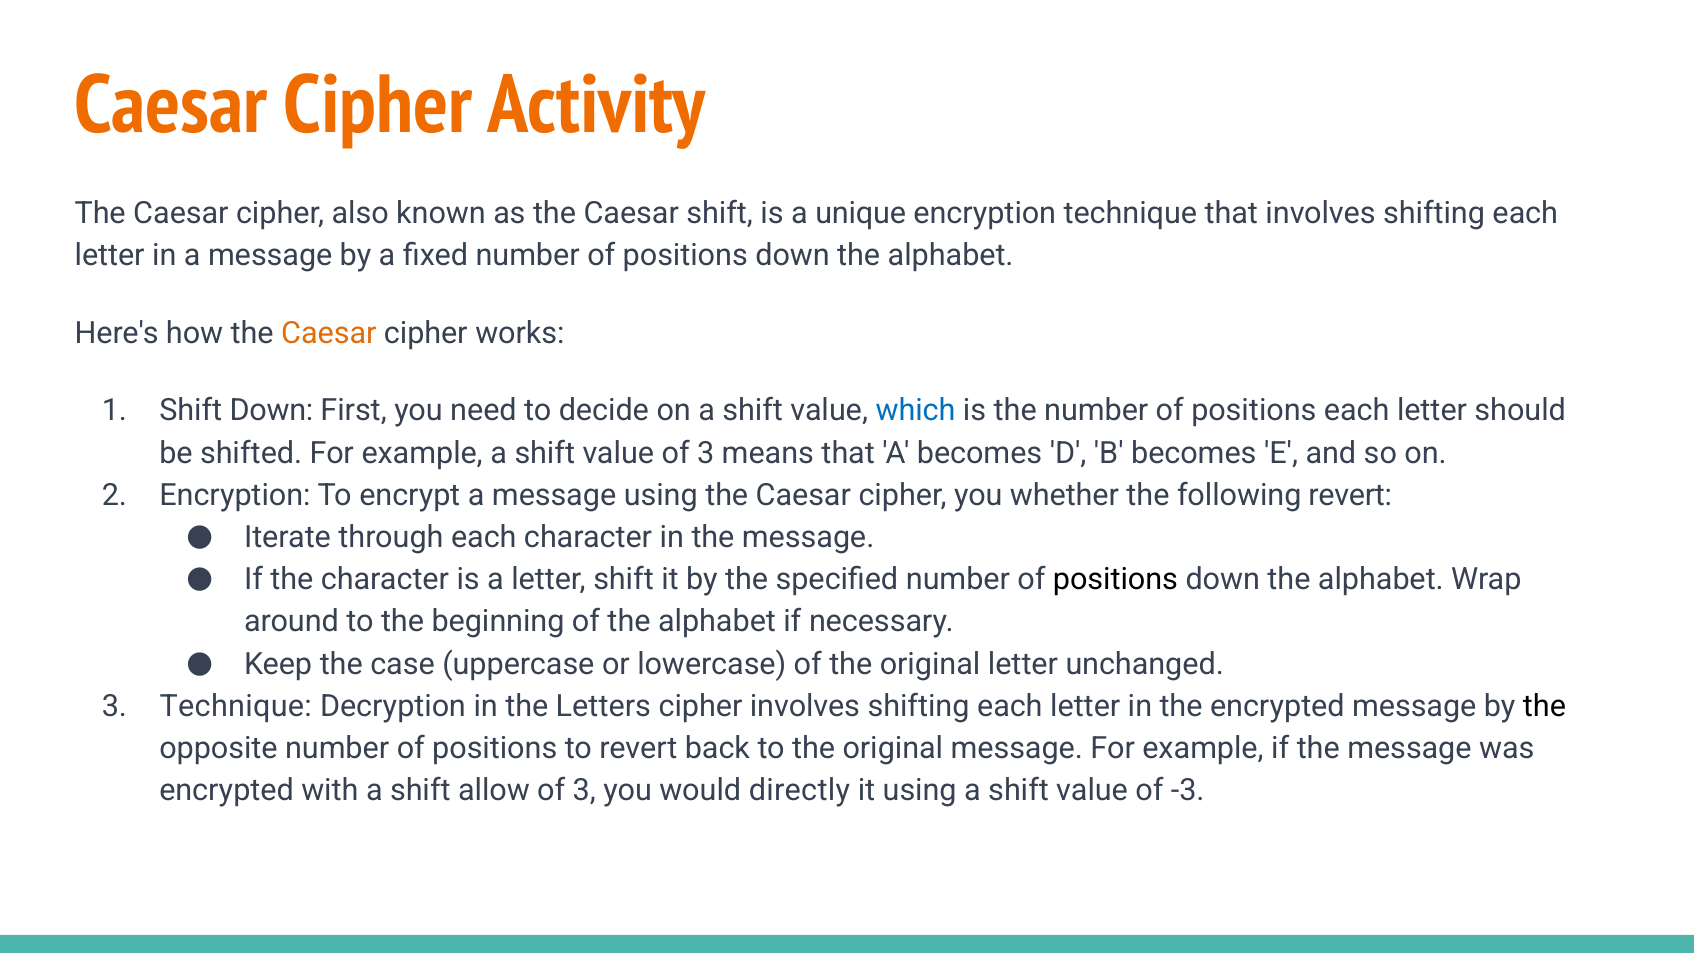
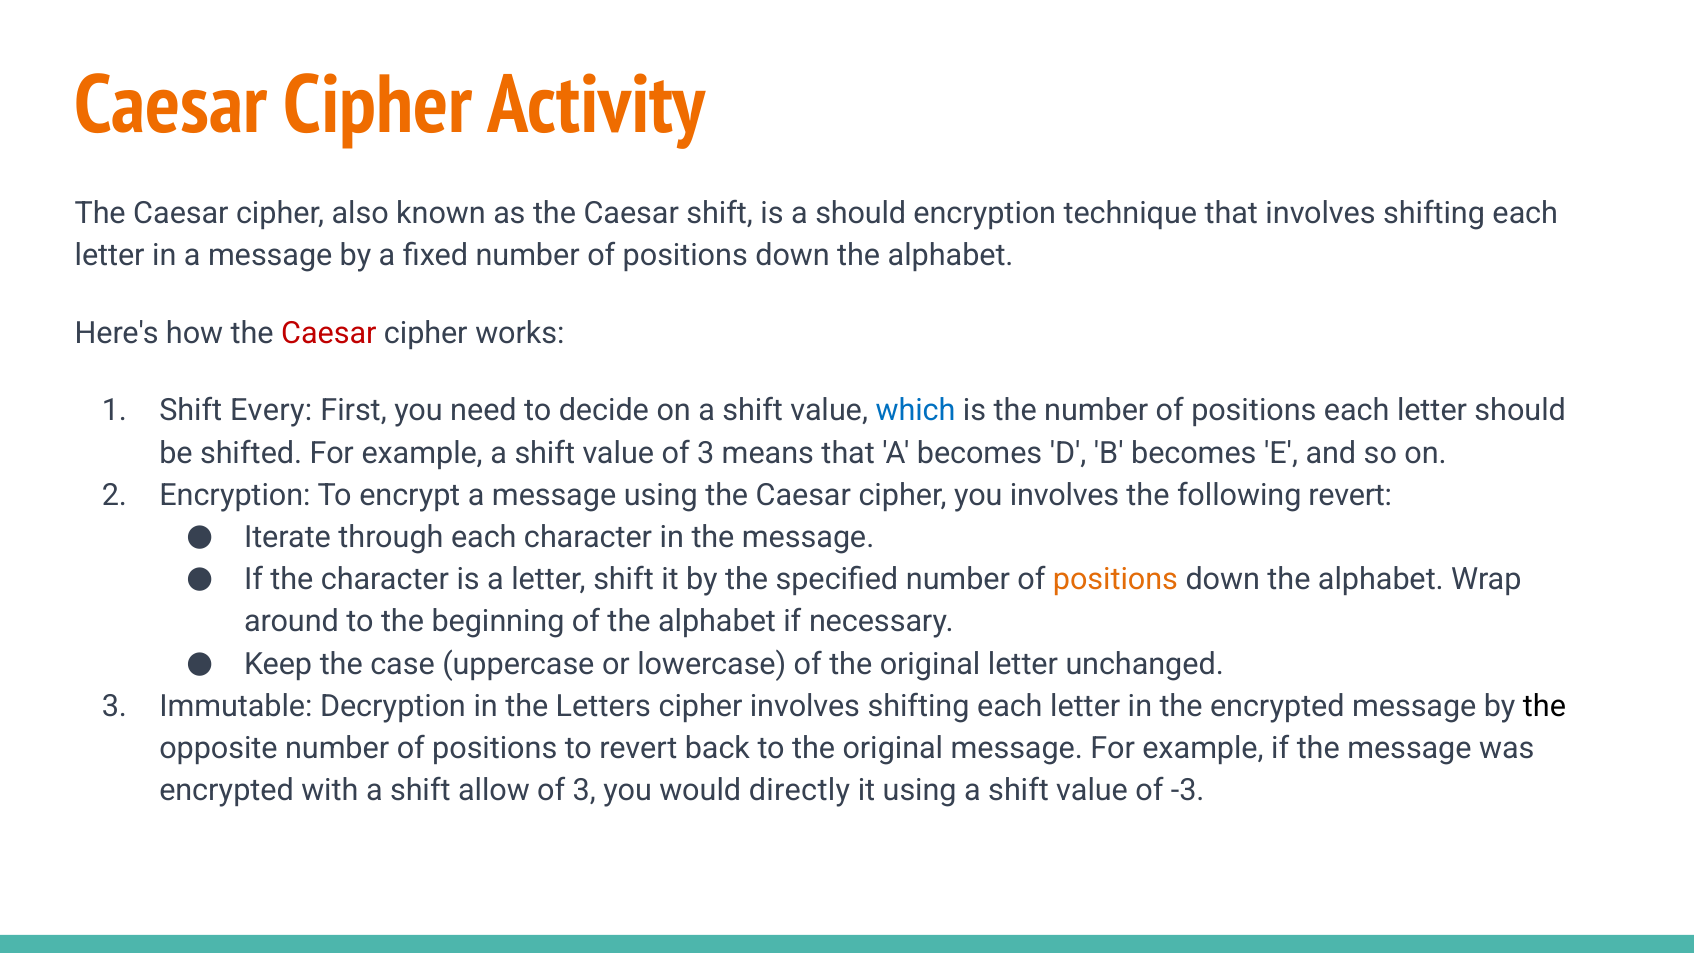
a unique: unique -> should (861, 213)
Caesar colour: orange -> red (329, 333)
Shift Down: Down -> Every (271, 411)
you whether: whether -> involves (1065, 495)
positions colour: black -> orange (1115, 580)
3 Technique: Technique -> Immutable (236, 706)
